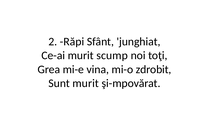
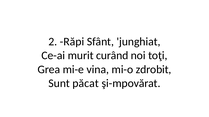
scump: scump -> curând (112, 56)
Sunt murit: murit -> păcat (86, 84)
